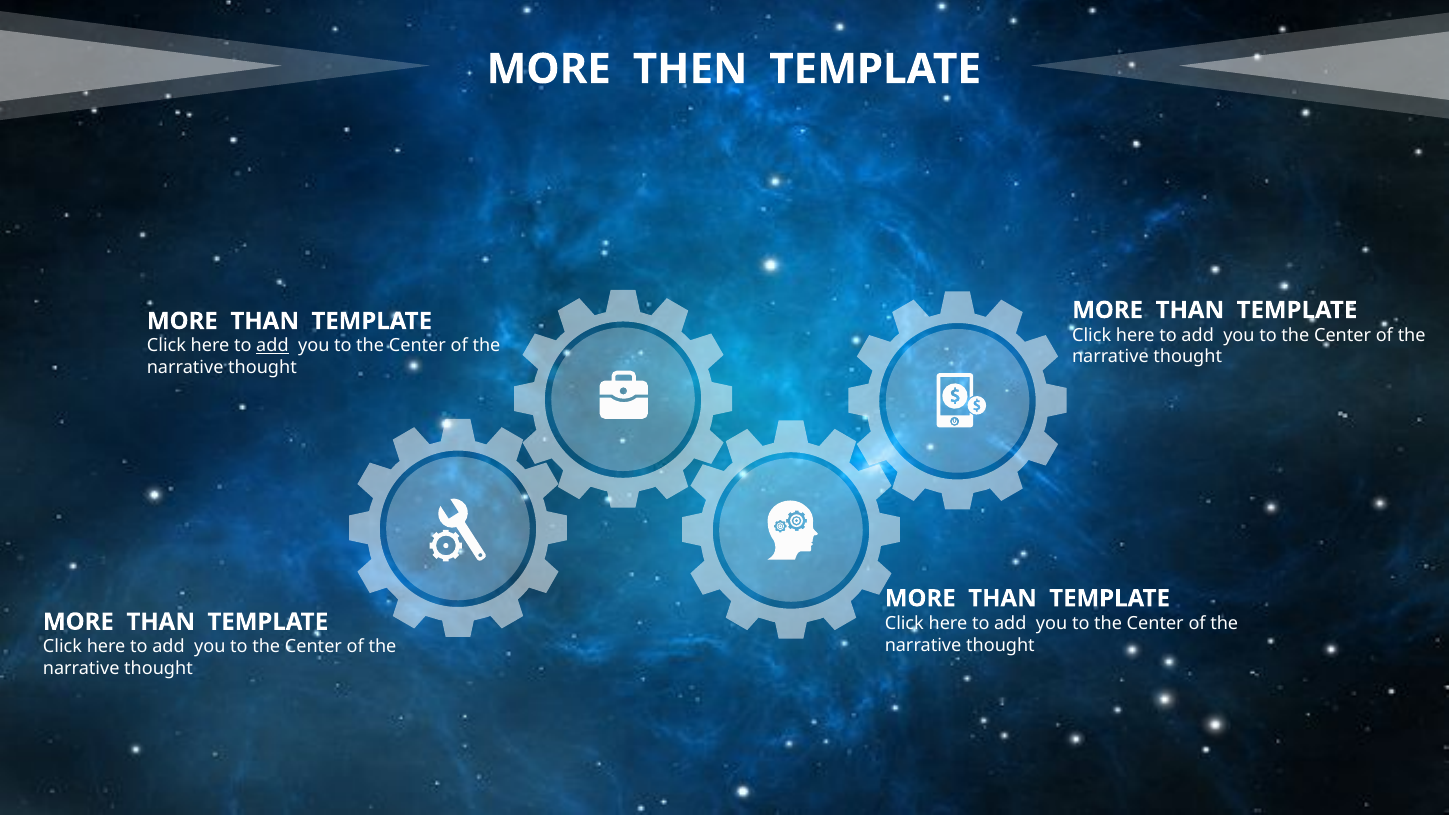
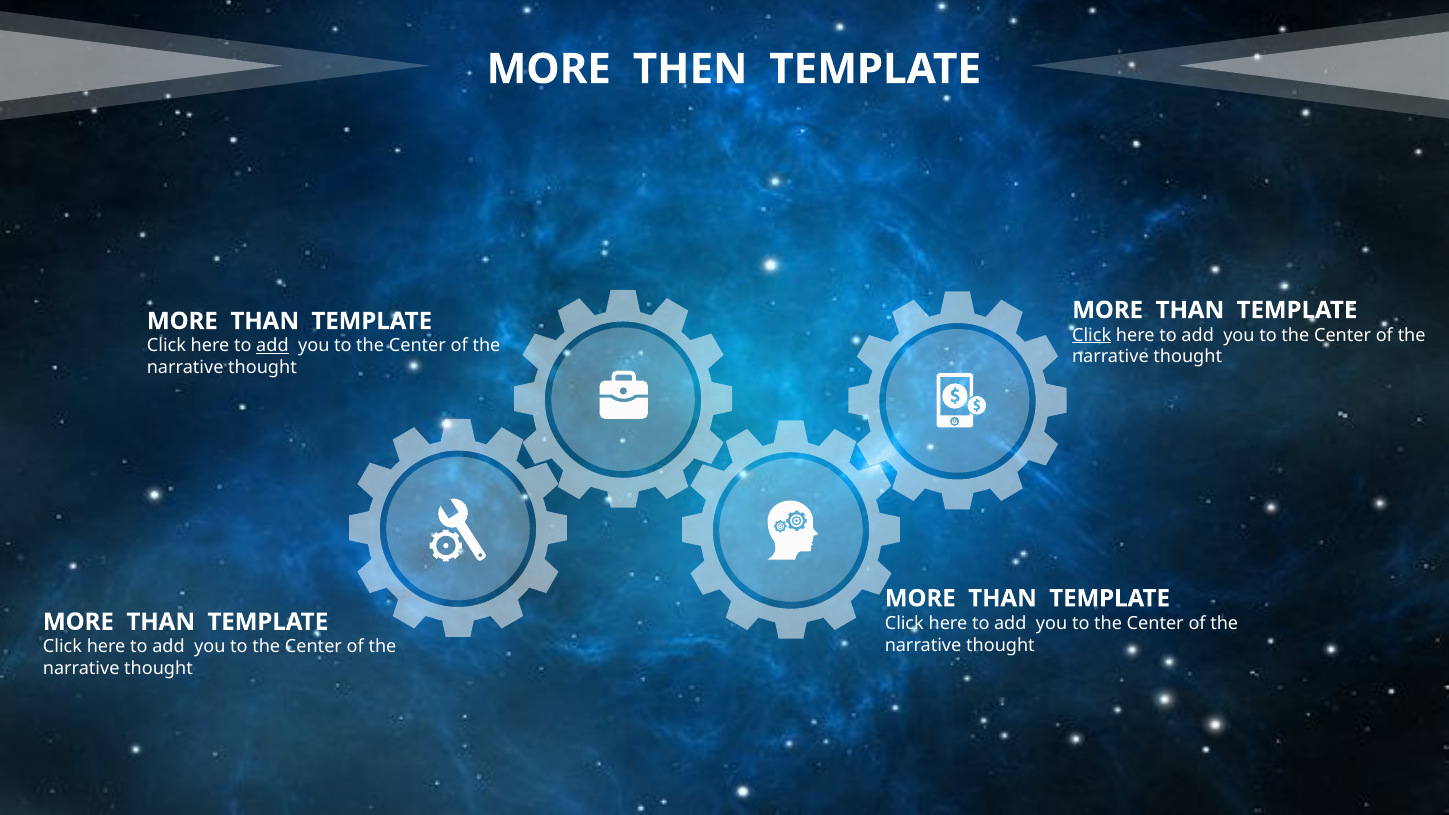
Click underline: none -> present (1092, 335)
